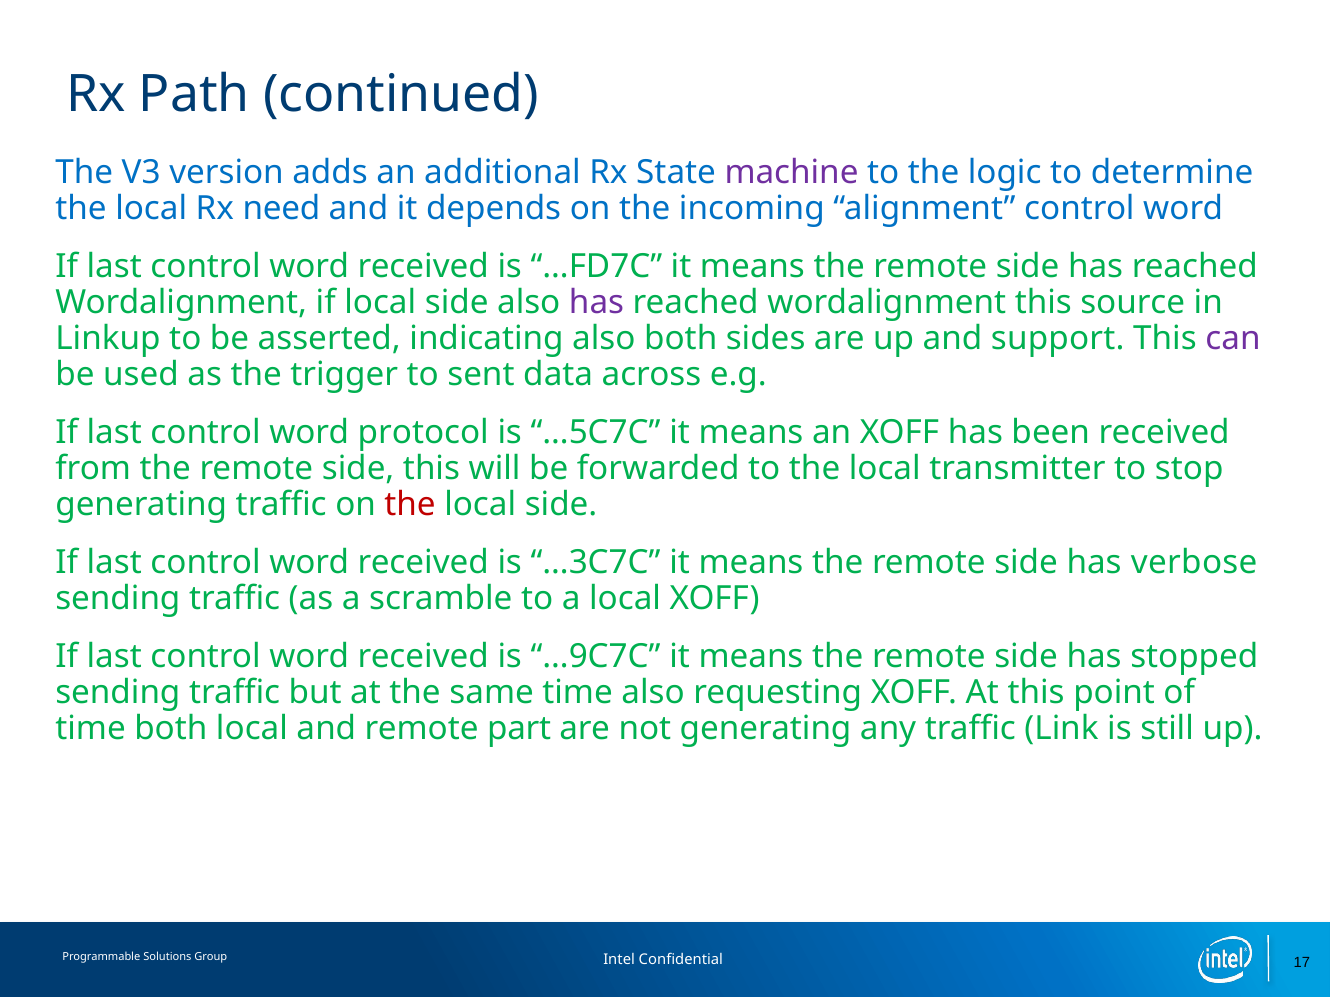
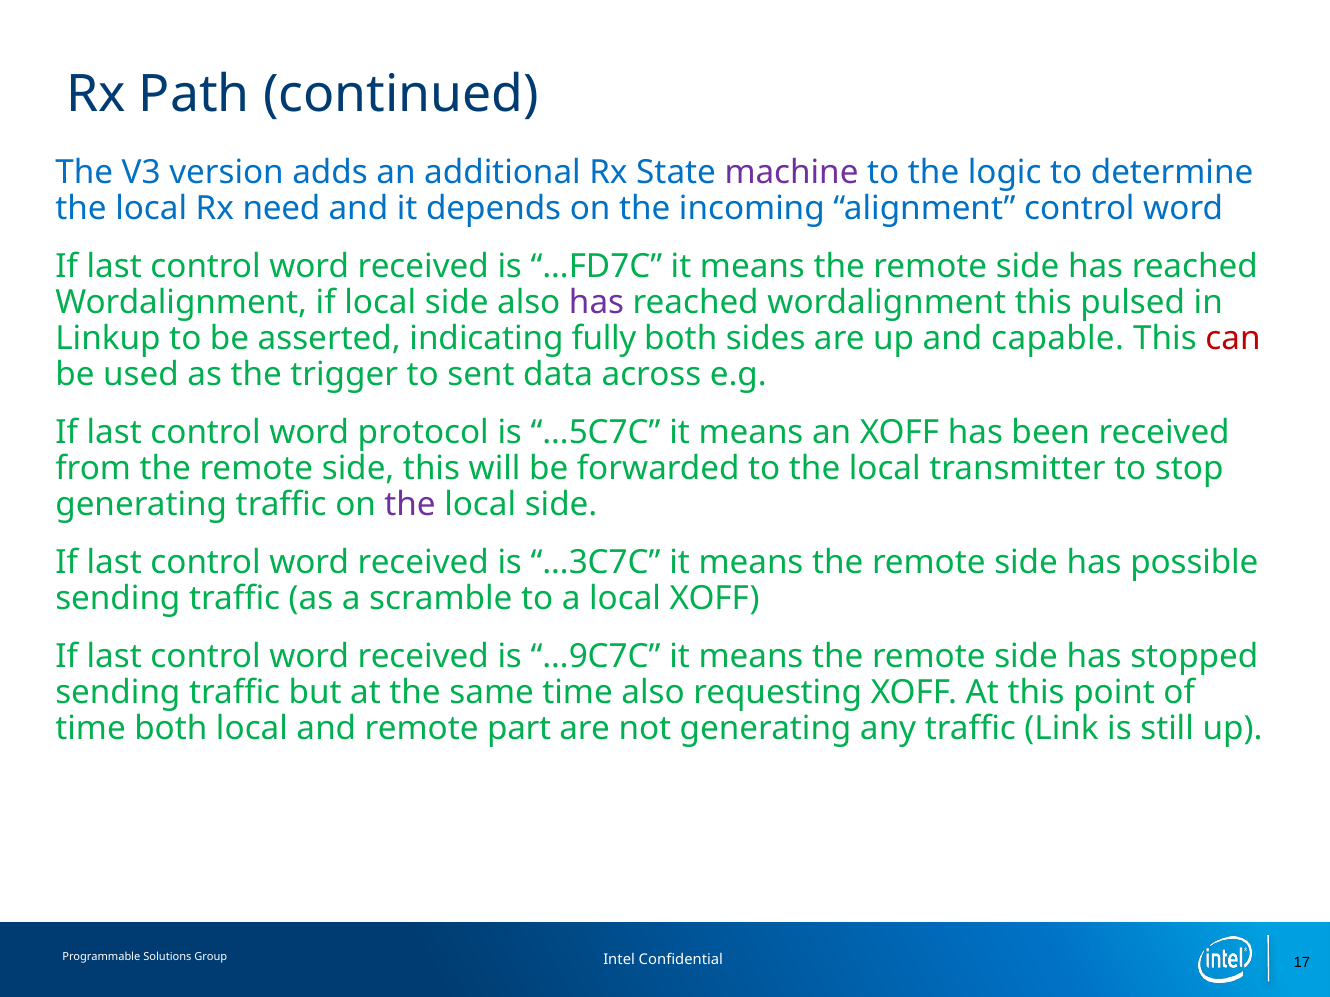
source: source -> pulsed (1133, 303)
indicating also: also -> fully (604, 339)
support: support -> capable (1058, 339)
can colour: purple -> red (1233, 339)
the colour: red -> purple (410, 505)
verbose: verbose -> possible (1194, 563)
